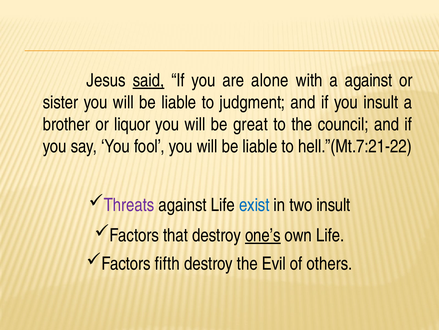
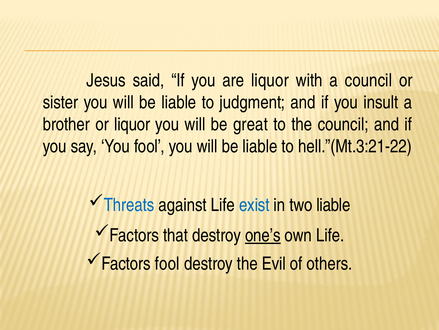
said underline: present -> none (149, 80)
are alone: alone -> liquor (270, 80)
a against: against -> council (368, 80)
hell.”(Mt.7:21-22: hell.”(Mt.7:21-22 -> hell.”(Mt.3:21-22 (355, 146)
Threats colour: purple -> blue (129, 205)
two insult: insult -> liable (333, 205)
Factors fifth: fifth -> fool (167, 263)
